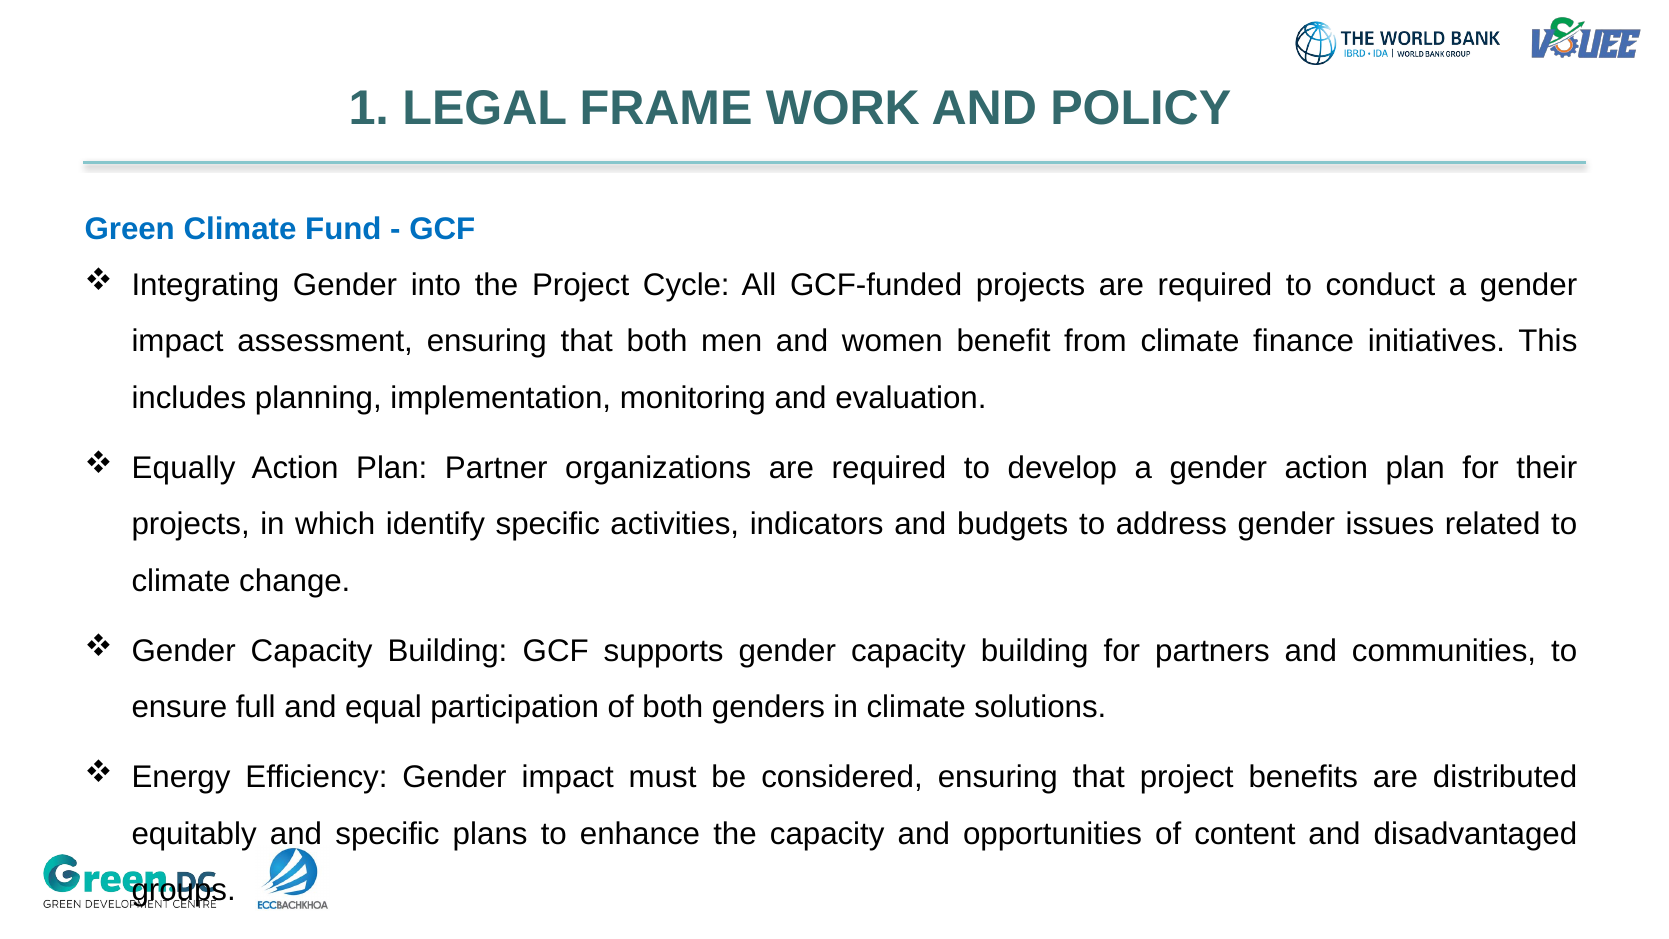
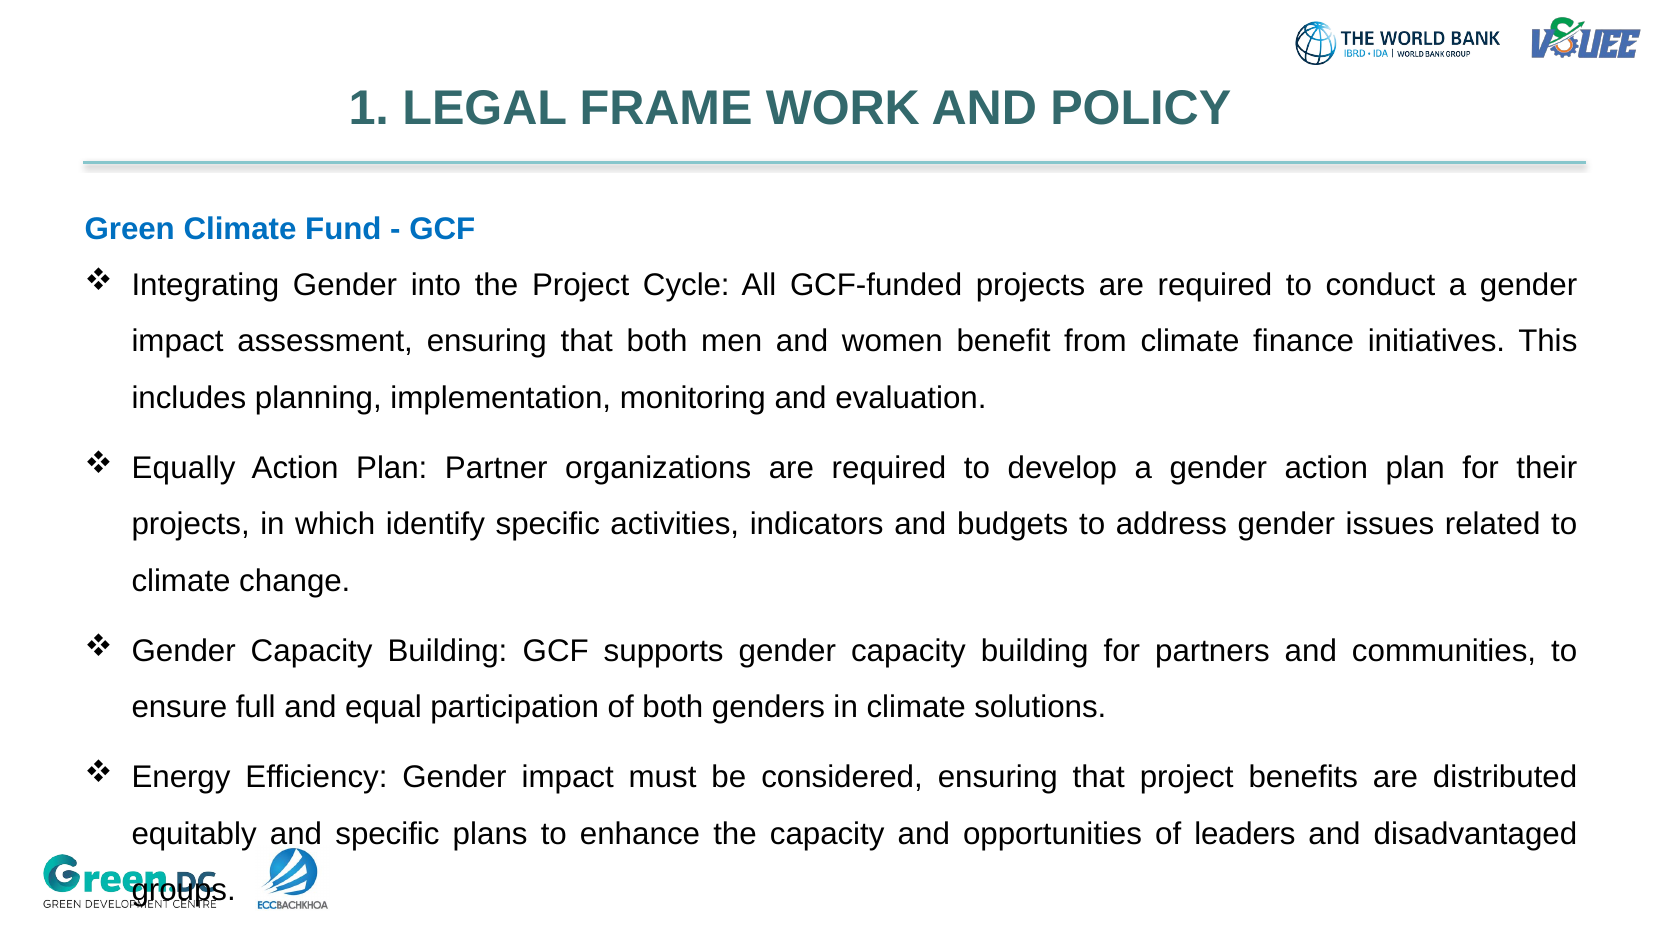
content: content -> leaders (1245, 834)
